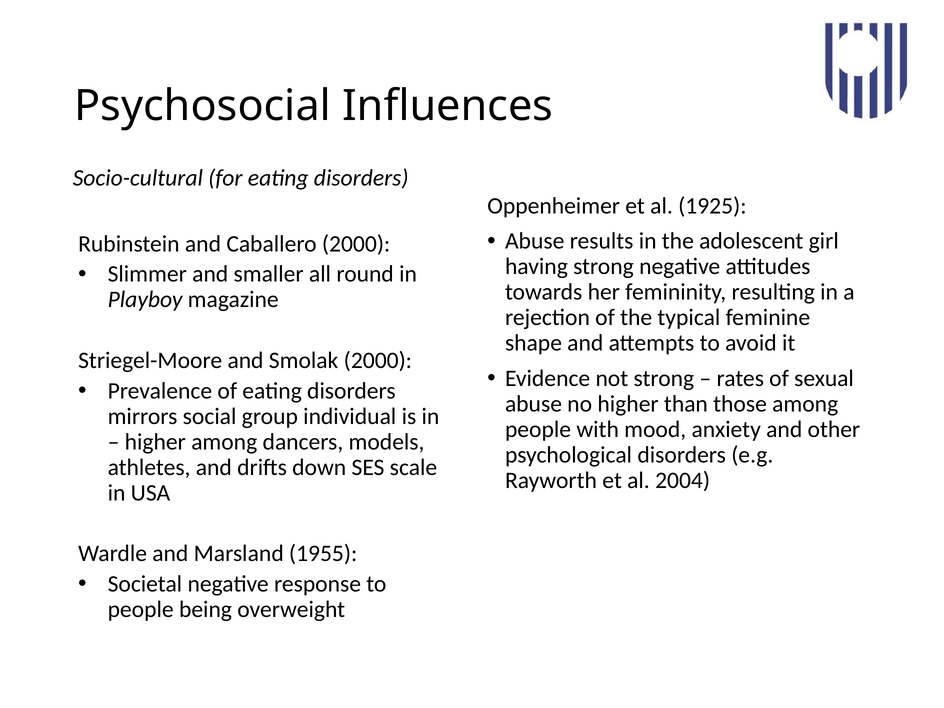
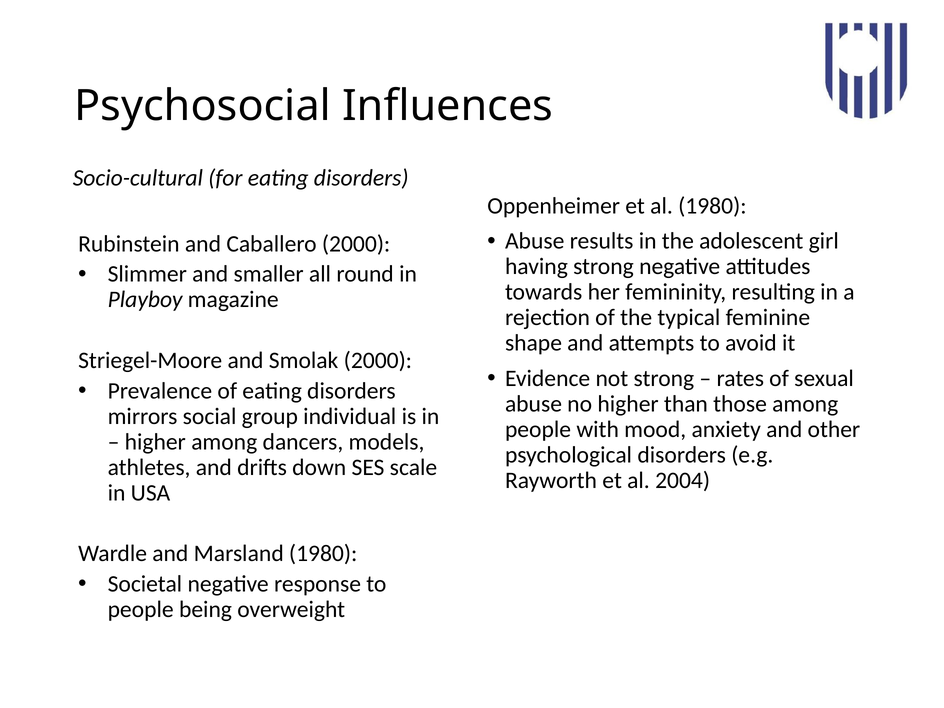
al 1925: 1925 -> 1980 (712, 206)
Marsland 1955: 1955 -> 1980 (323, 554)
